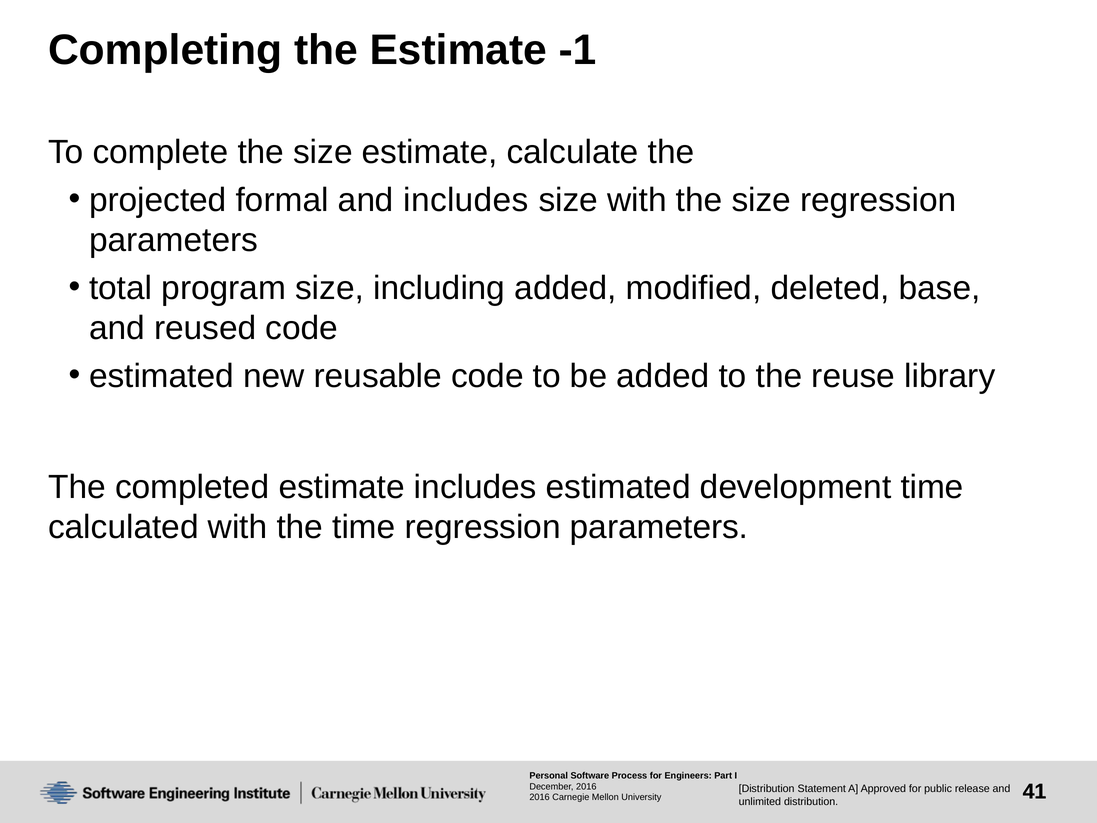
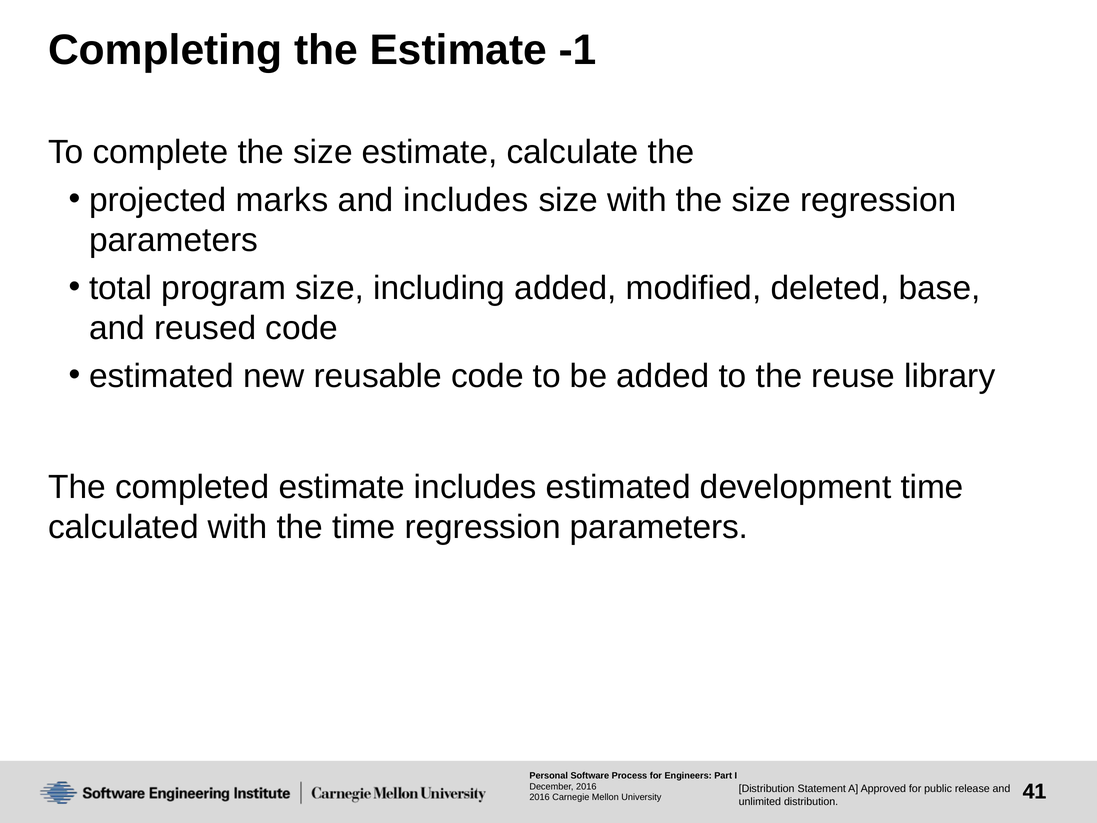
formal: formal -> marks (282, 200)
